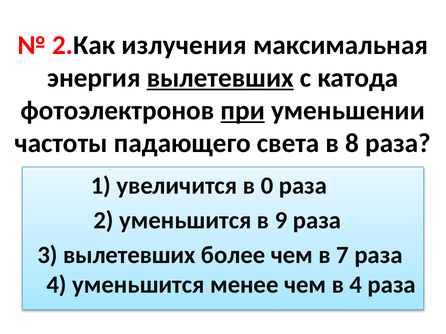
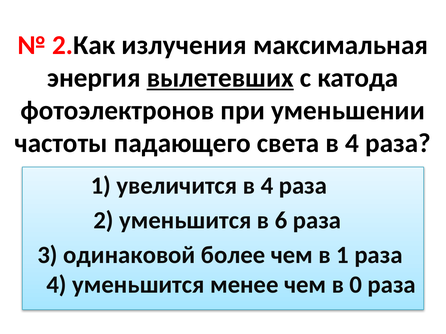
при underline: present -> none (243, 111)
света в 8: 8 -> 4 (352, 143)
увеличится в 0: 0 -> 4 (267, 186)
9: 9 -> 6 (281, 221)
3 вылетевших: вылетевших -> одинаковой (129, 255)
в 7: 7 -> 1 (343, 255)
в 4: 4 -> 0 (356, 285)
